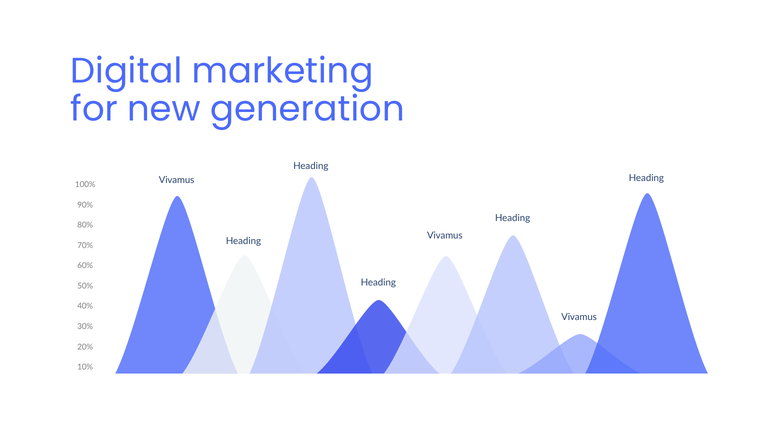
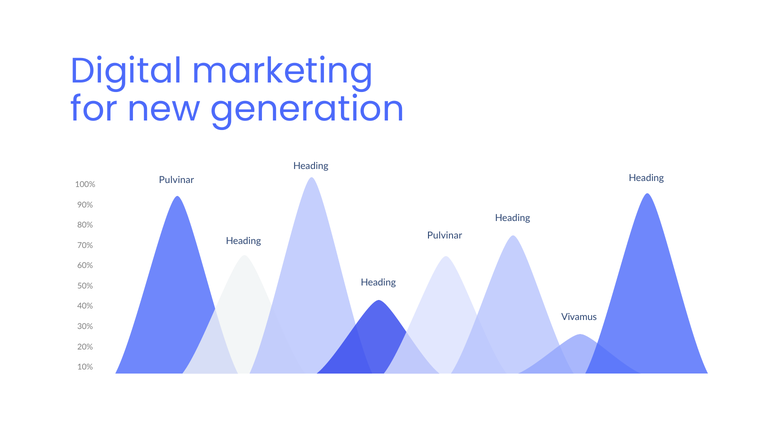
100% Vivamus: Vivamus -> Pulvinar (176, 180)
Vivamus: Vivamus -> Pulvinar (445, 236)
